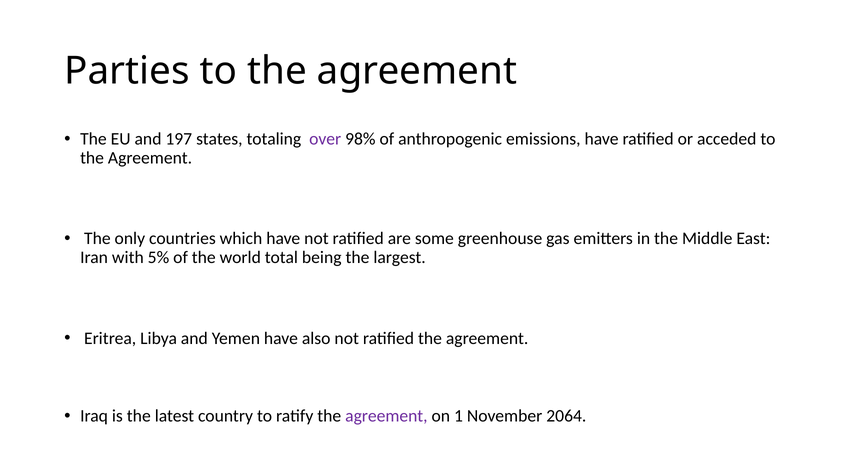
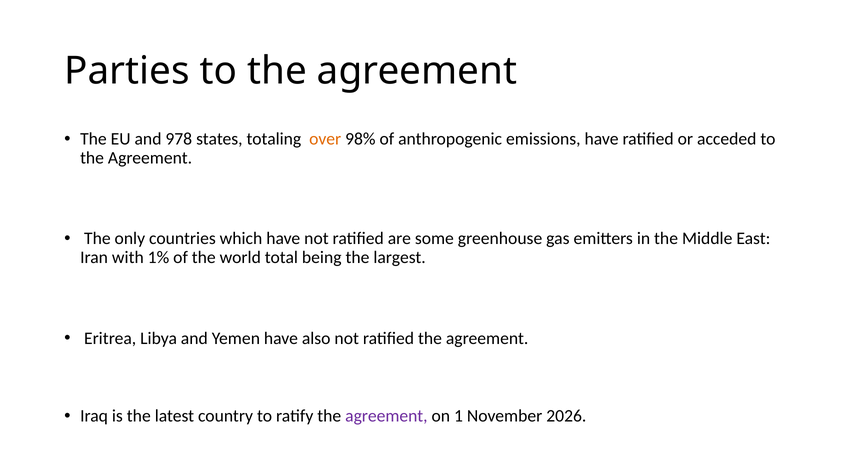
197: 197 -> 978 (179, 139)
over colour: purple -> orange (325, 139)
5%: 5% -> 1% (158, 257)
2064: 2064 -> 2026 (566, 416)
